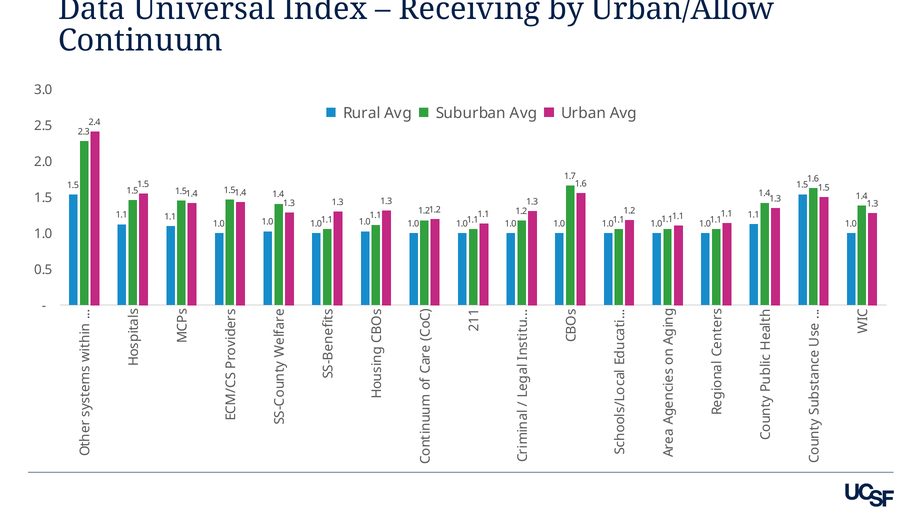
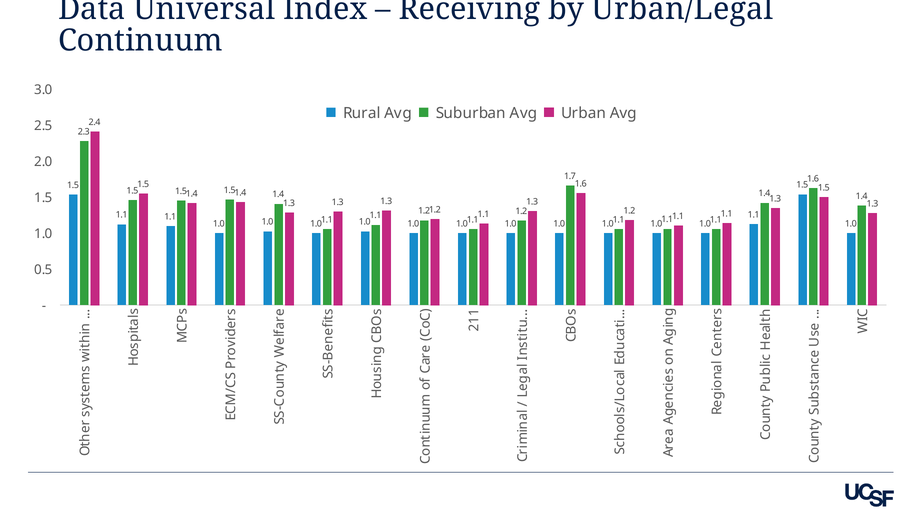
Urban/Allow: Urban/Allow -> Urban/Legal (683, 9)
